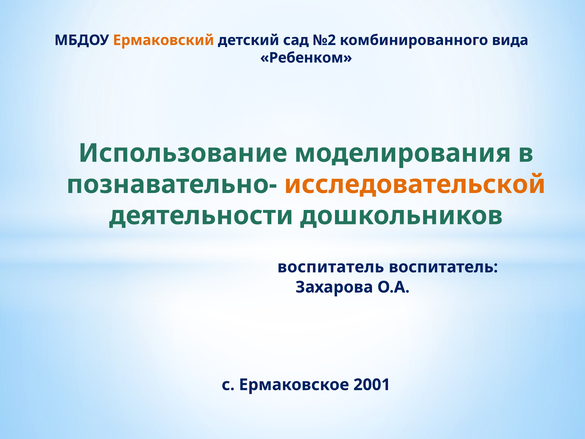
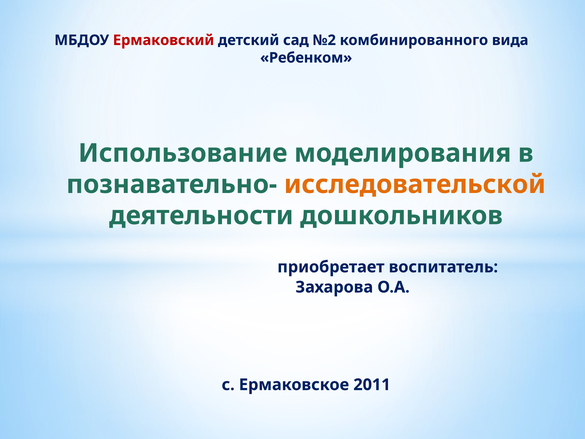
Ермаковский colour: orange -> red (164, 40)
воспитатель: воспитатель -> приобретает (331, 267)
2001: 2001 -> 2011 (372, 385)
